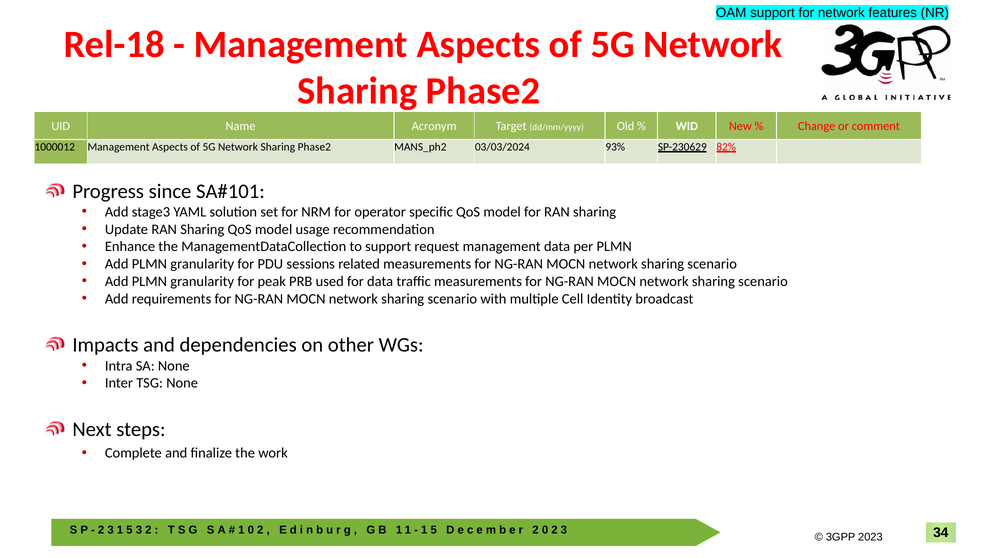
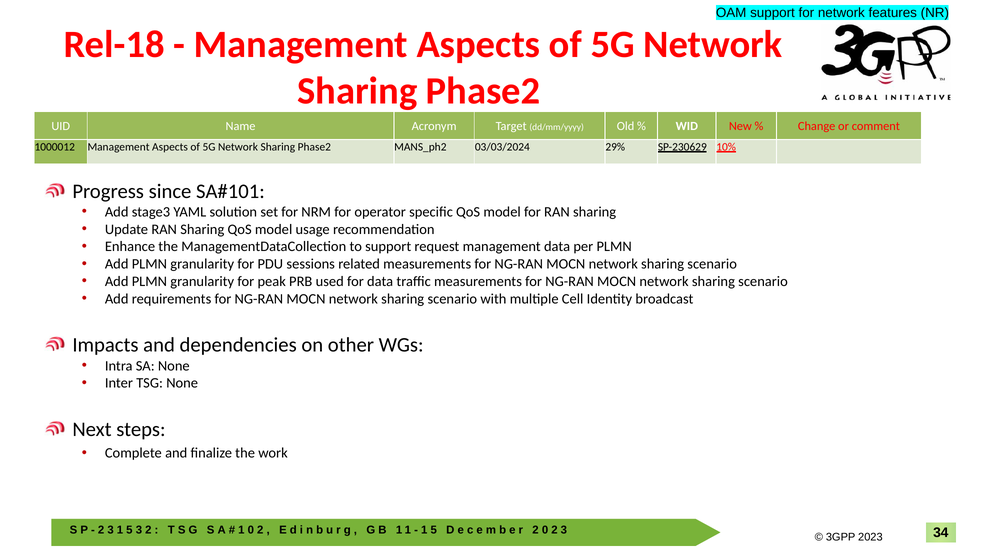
93%: 93% -> 29% (615, 147)
82%: 82% -> 10% (726, 147)
